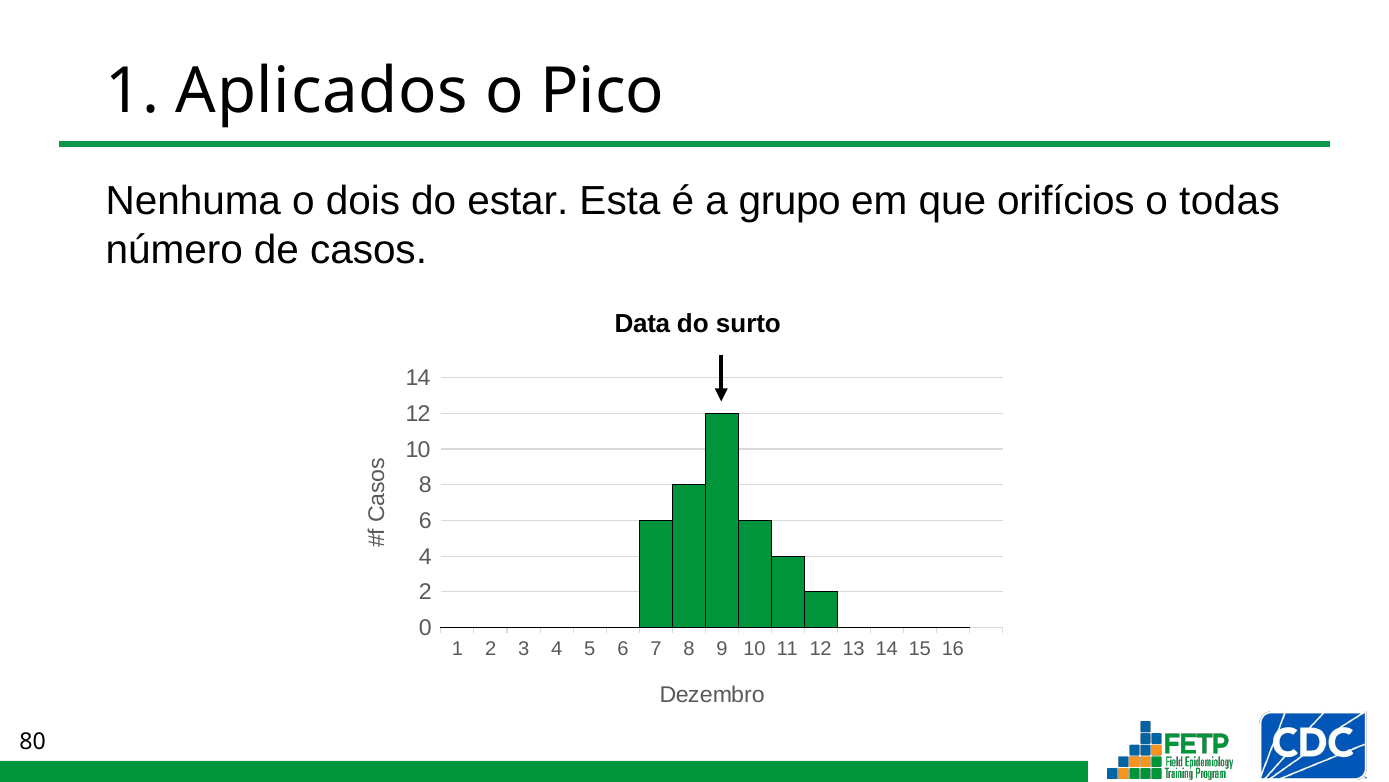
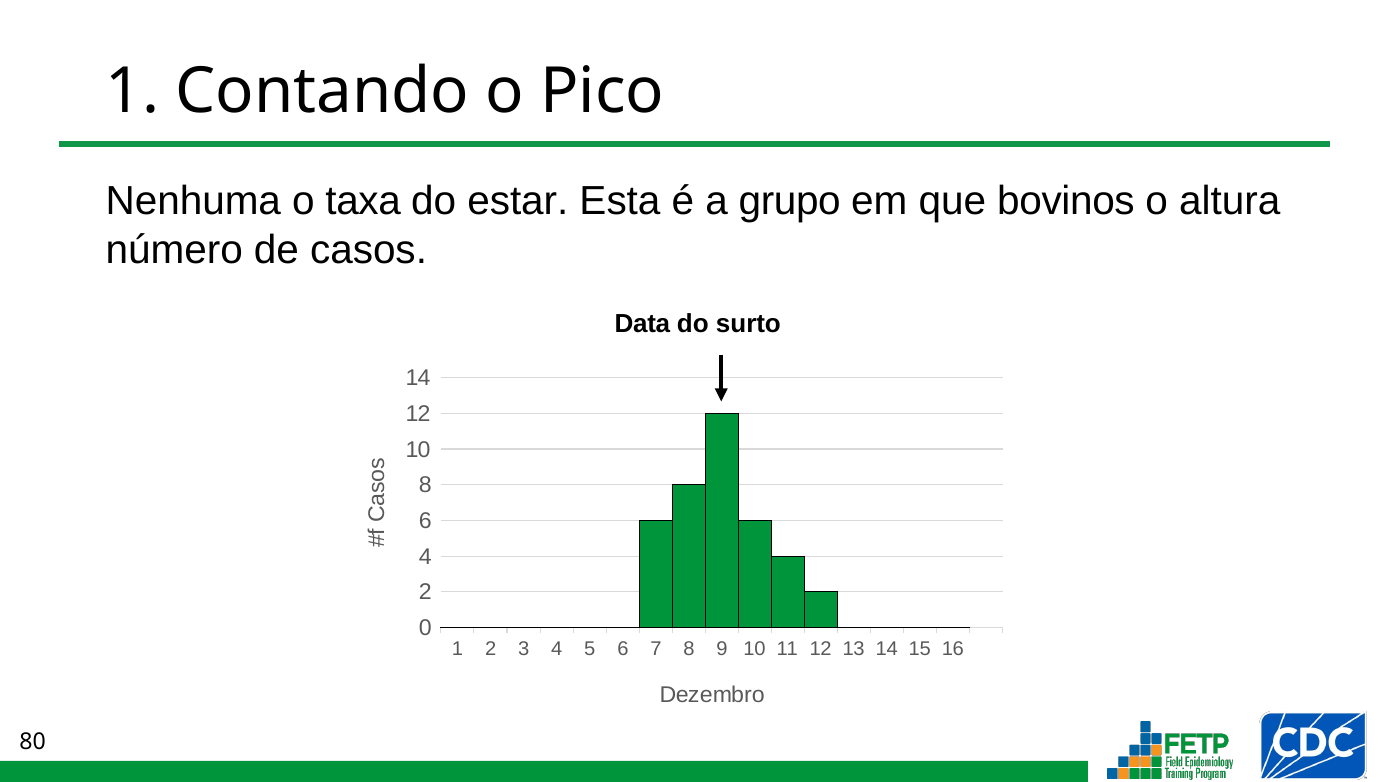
Aplicados: Aplicados -> Contando (322, 91)
dois: dois -> taxa (363, 201)
orifícios: orifícios -> bovinos (1066, 201)
todas: todas -> altura (1230, 201)
